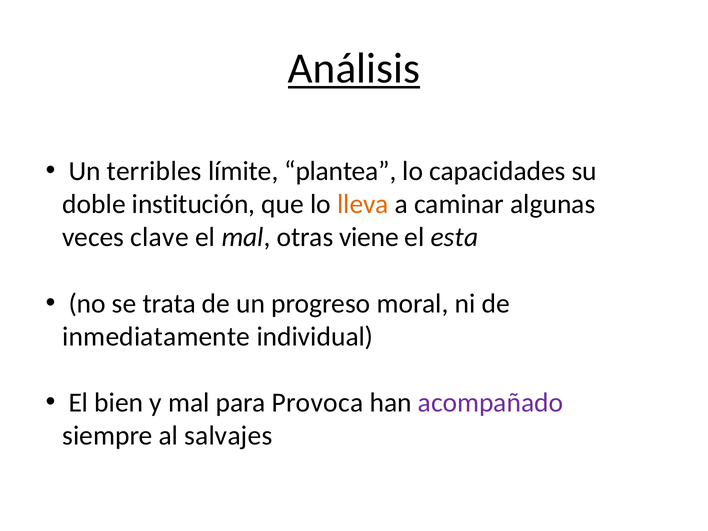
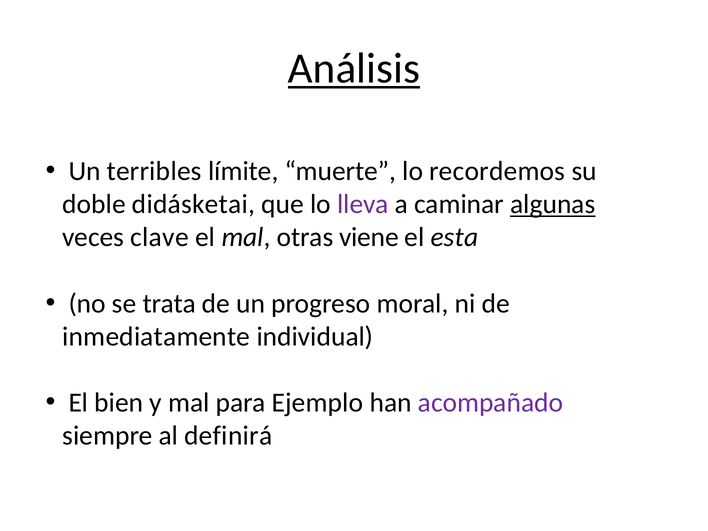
plantea: plantea -> muerte (340, 171)
capacidades: capacidades -> recordemos (497, 171)
institución: institución -> didásketai (193, 204)
lleva colour: orange -> purple (363, 204)
algunas underline: none -> present (553, 204)
Provoca: Provoca -> Ejemplo (318, 403)
salvajes: salvajes -> definirá (228, 436)
